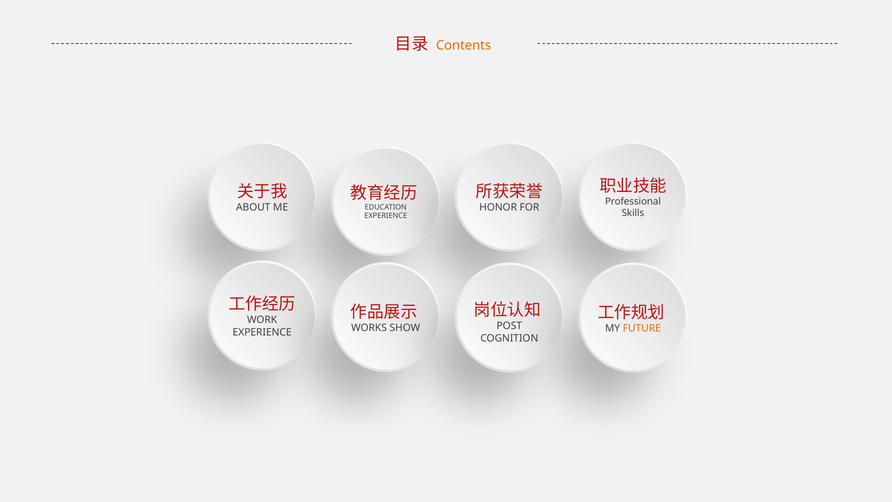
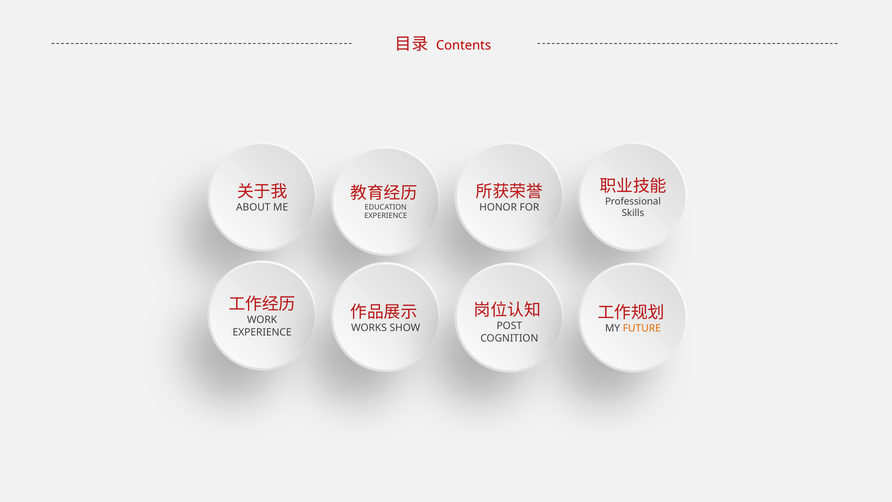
Contents colour: orange -> red (464, 46)
